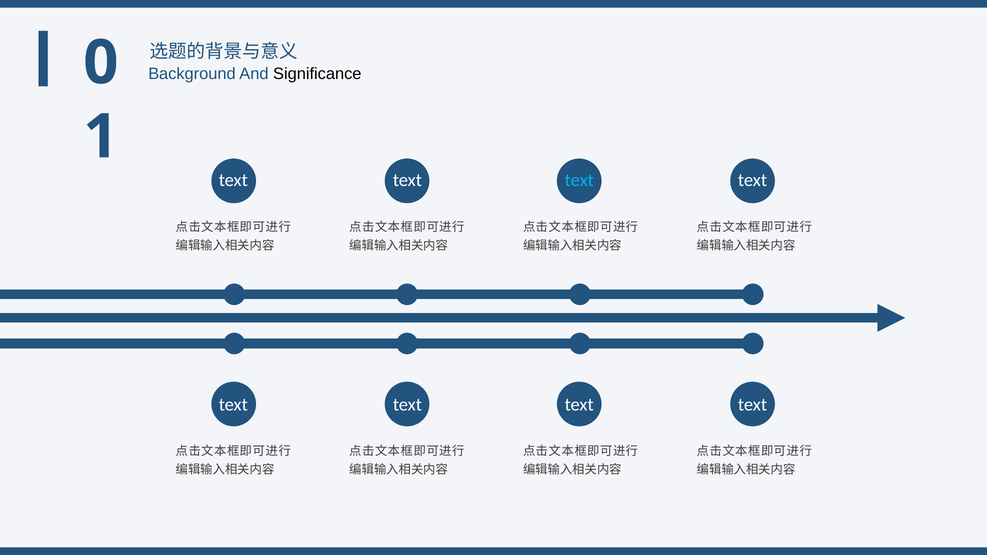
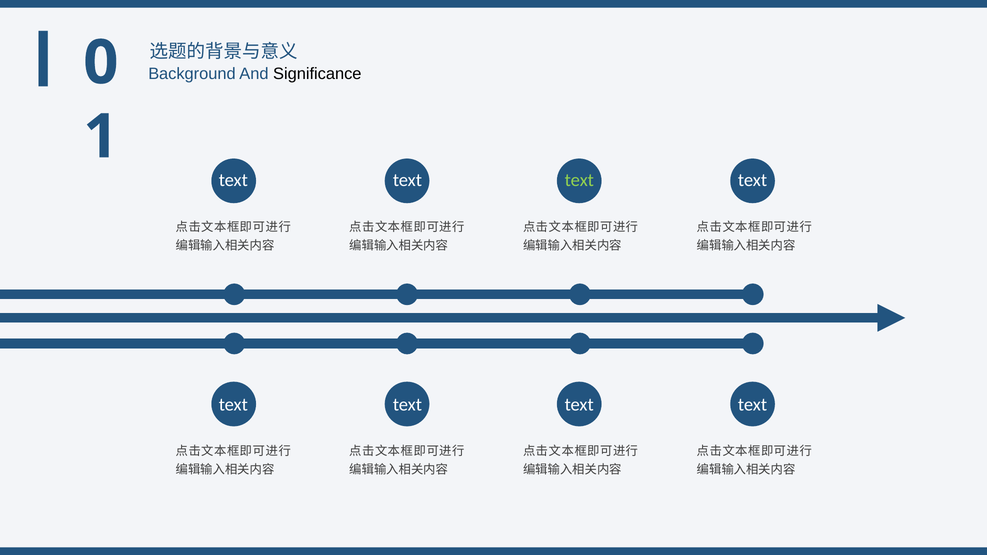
text colour: light blue -> light green (579, 180)
